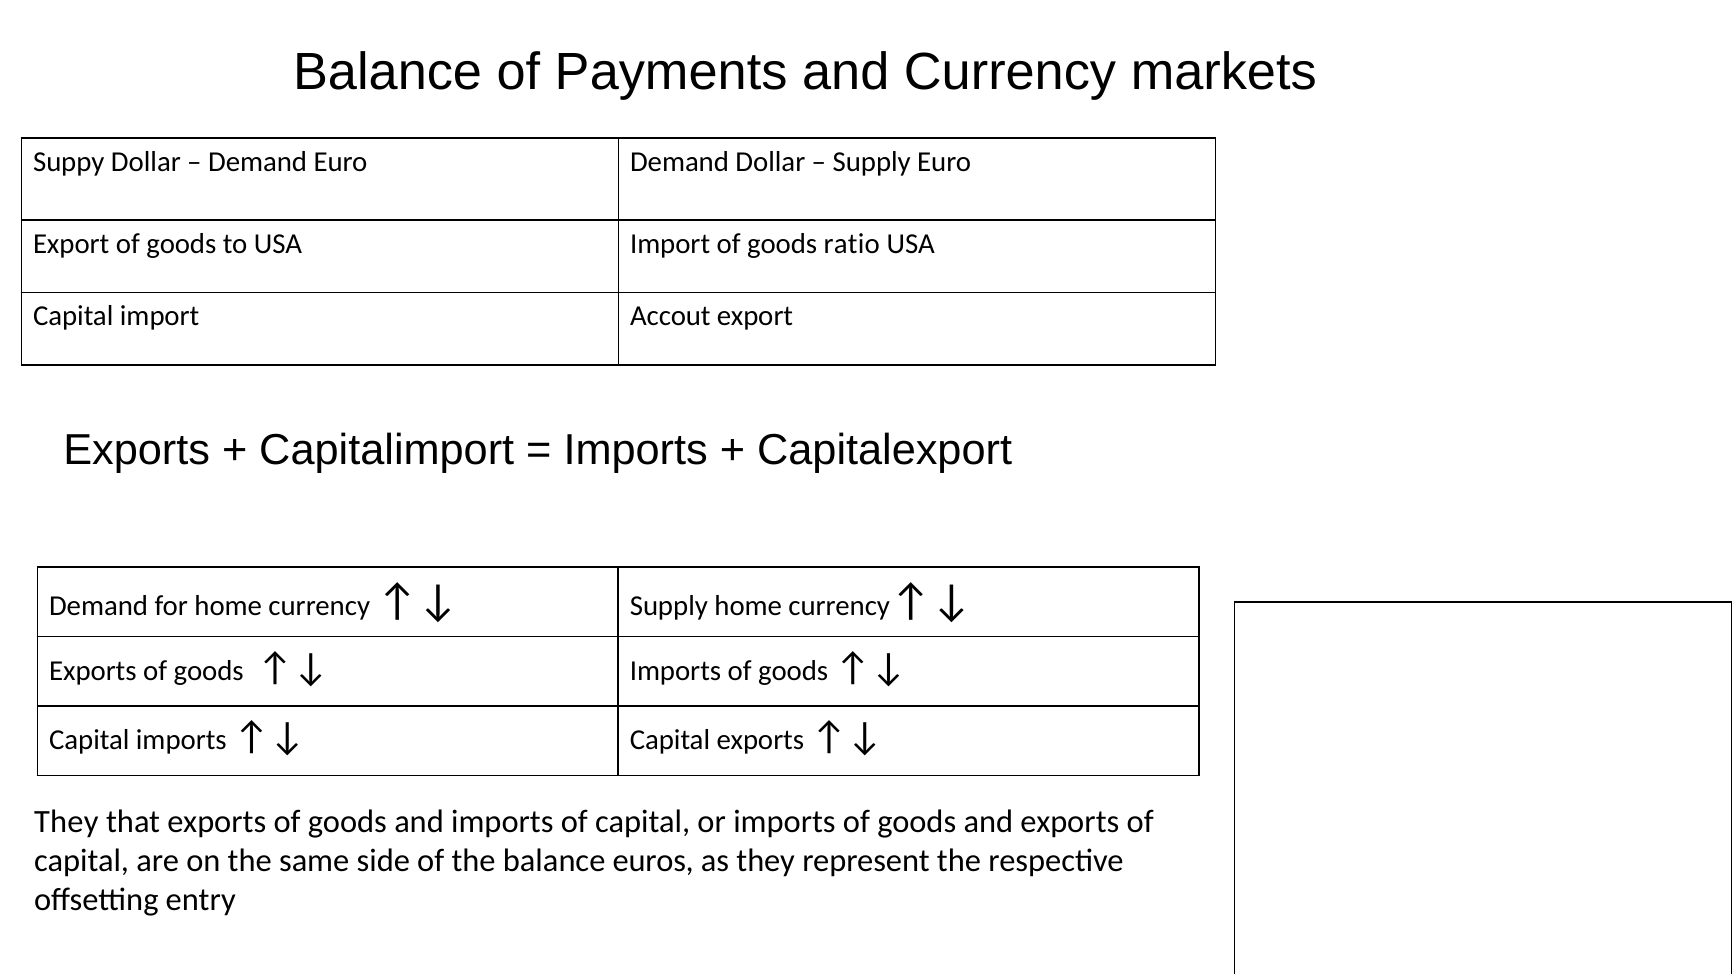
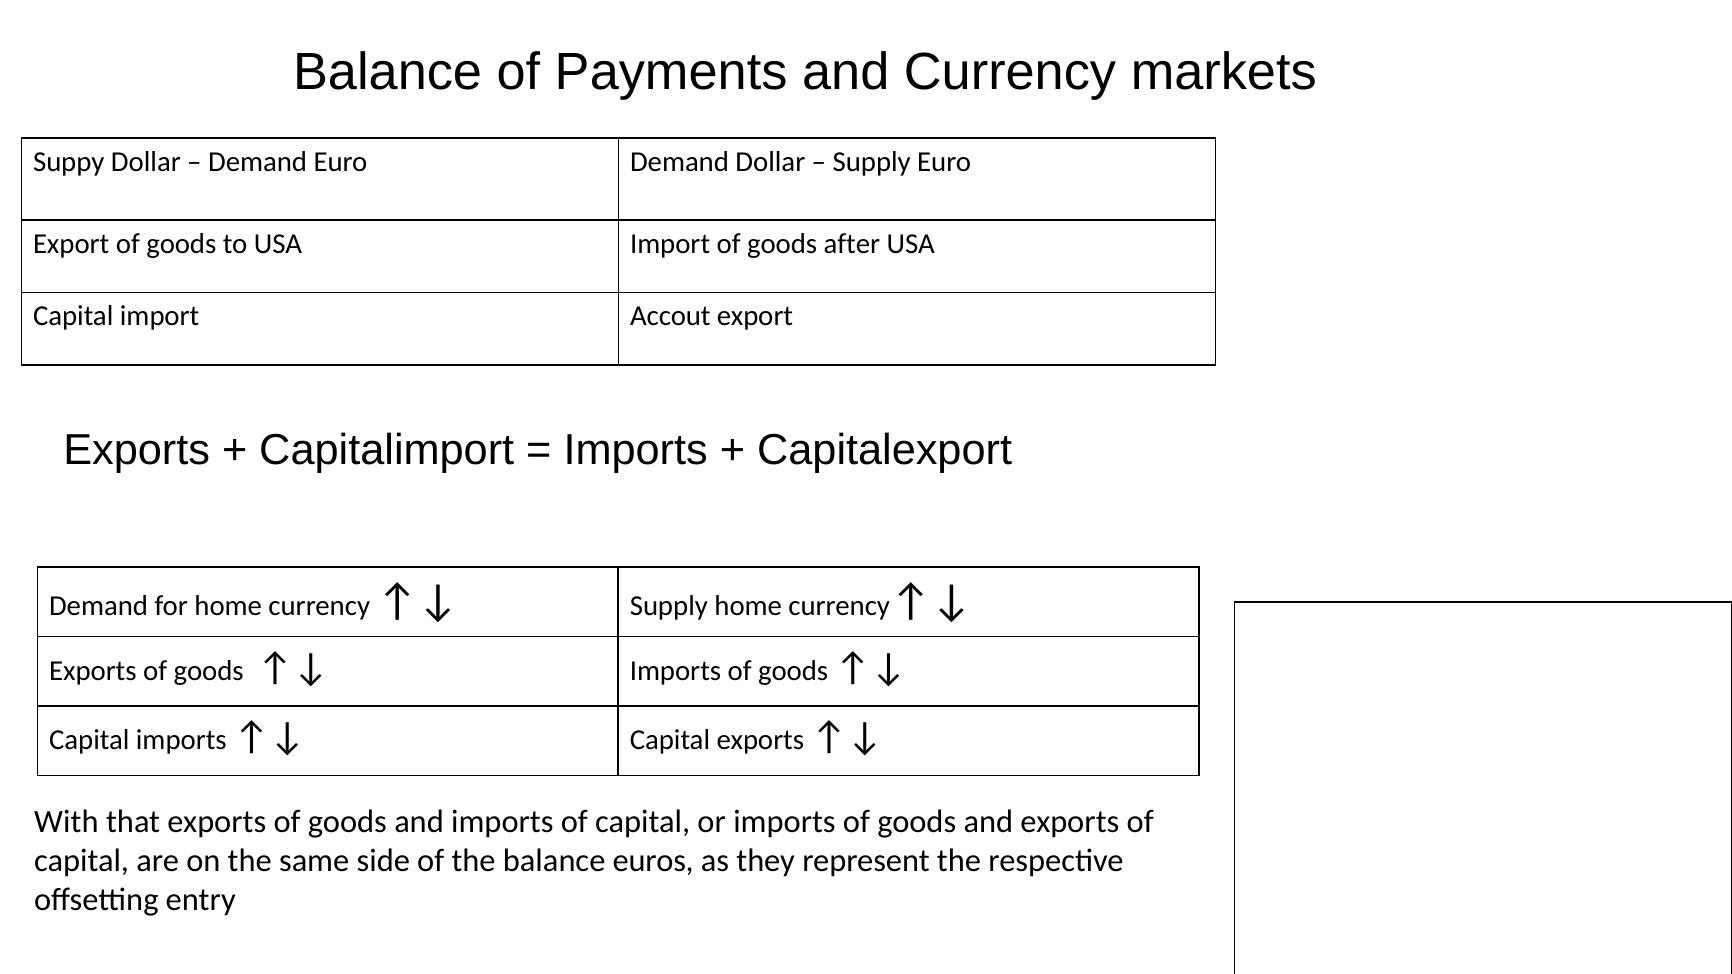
ratio: ratio -> after (852, 244)
They: They -> With (66, 822)
